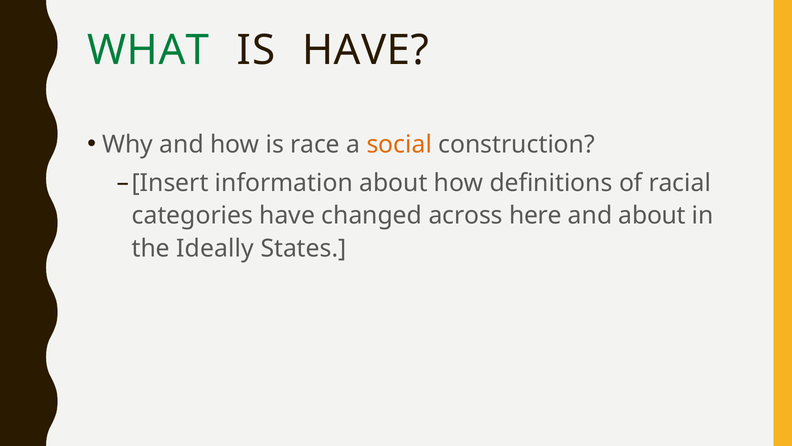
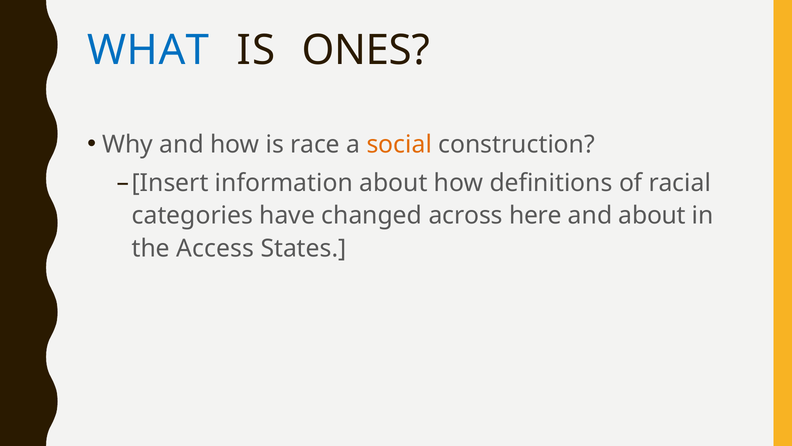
WHAT colour: green -> blue (148, 50)
IS HAVE: HAVE -> ONES (366, 50)
Ideally: Ideally -> Access (215, 248)
